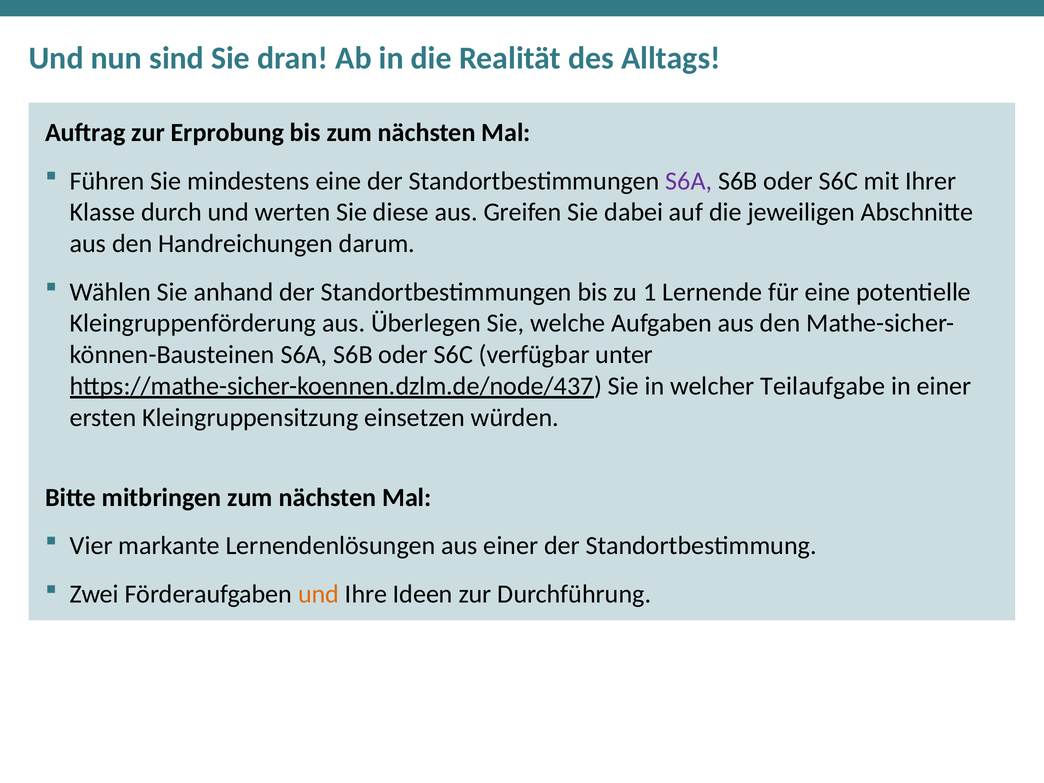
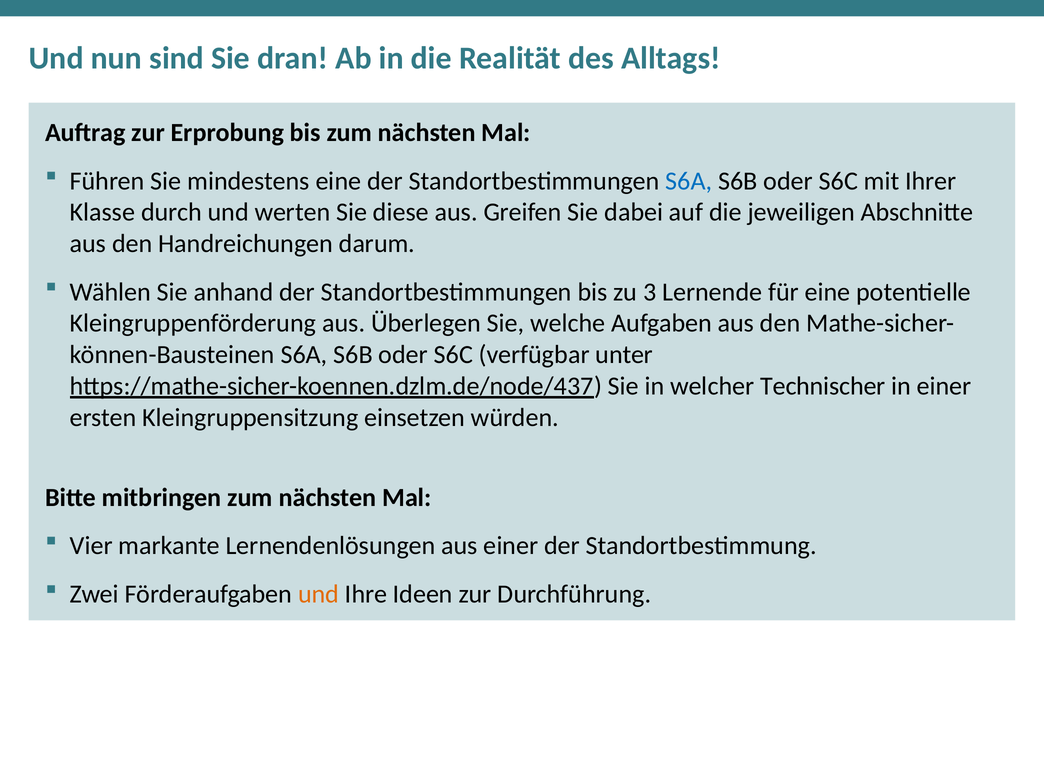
S6A colour: purple -> blue (689, 181)
1: 1 -> 3 (650, 292)
Teilaufgabe: Teilaufgabe -> Technischer (823, 386)
